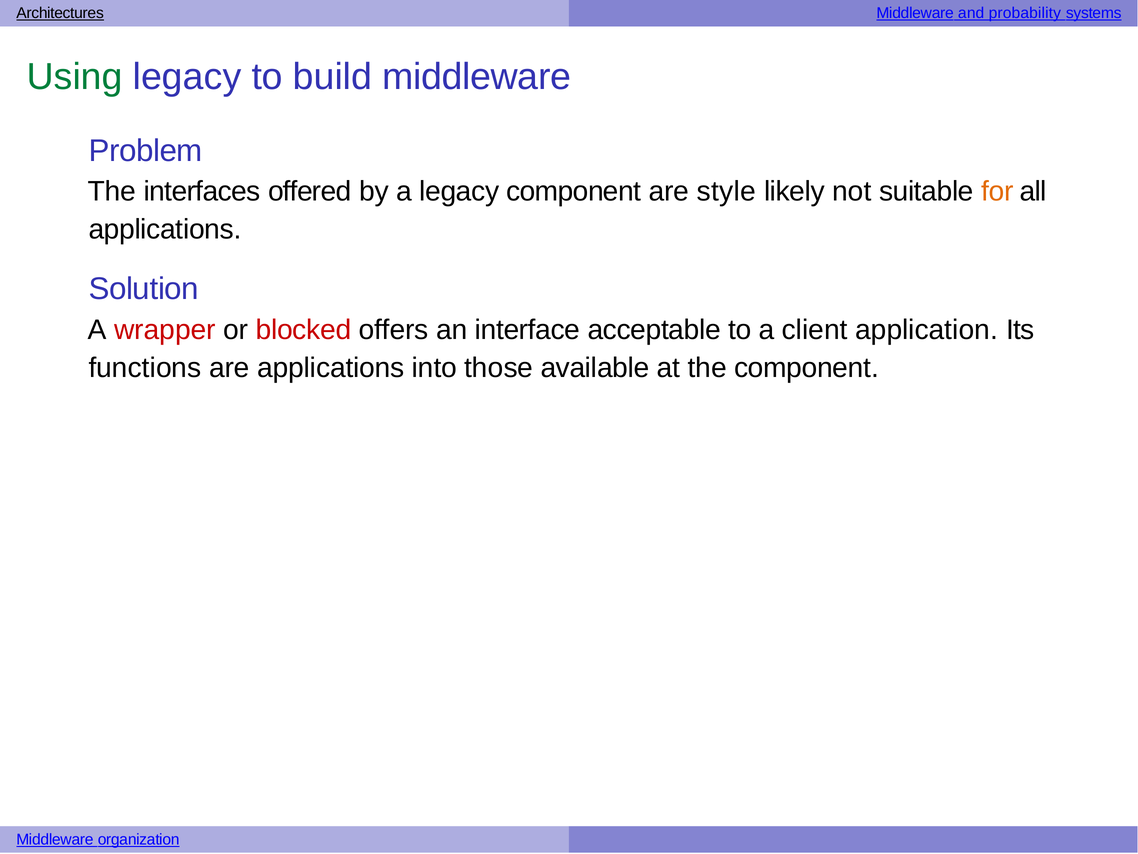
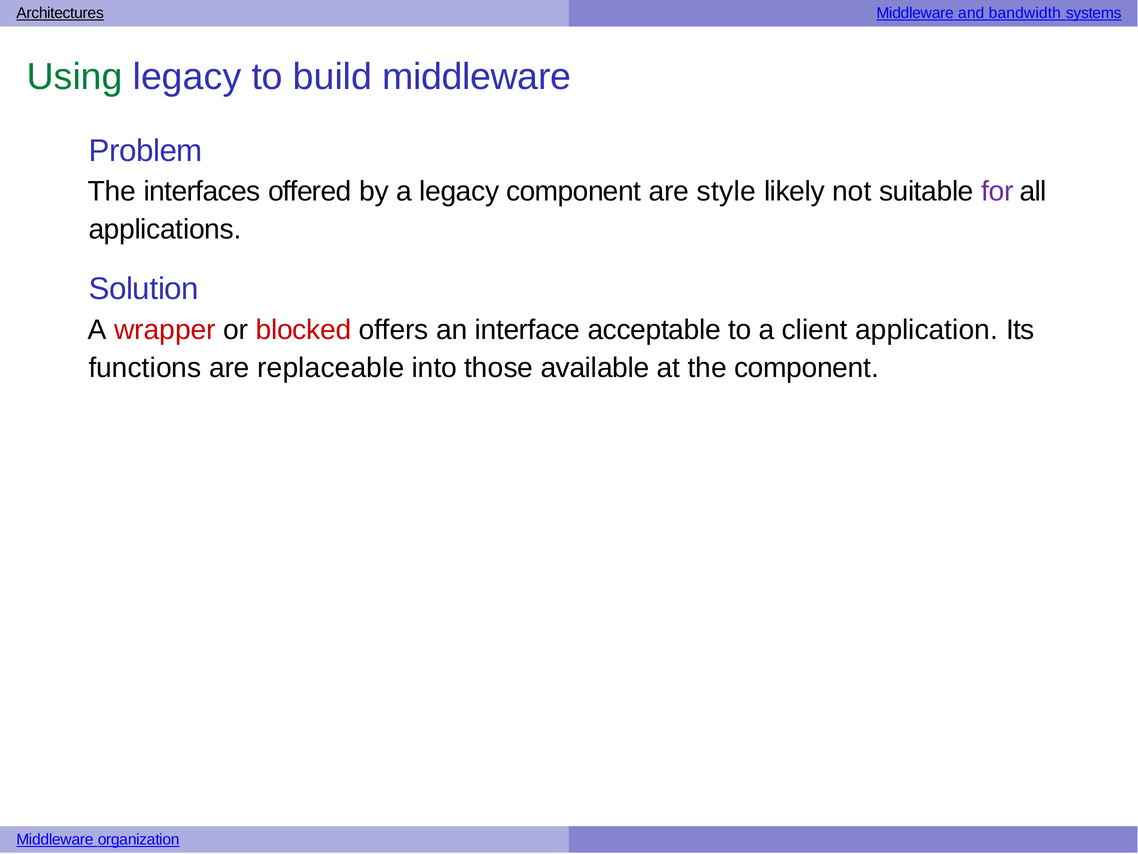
probability: probability -> bandwidth (1025, 13)
for colour: orange -> purple (997, 192)
are applications: applications -> replaceable (331, 368)
